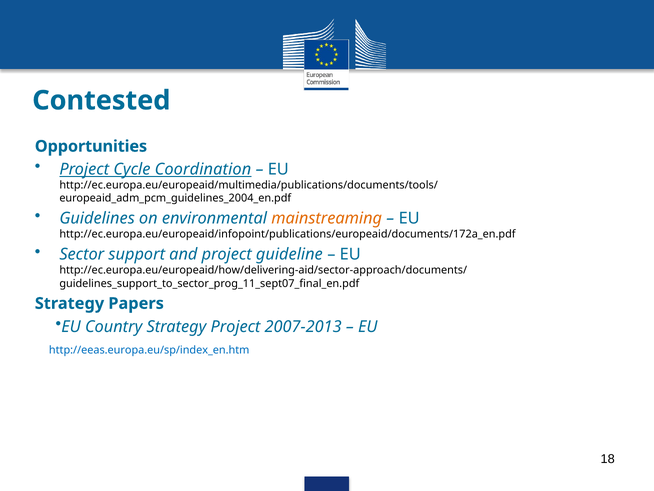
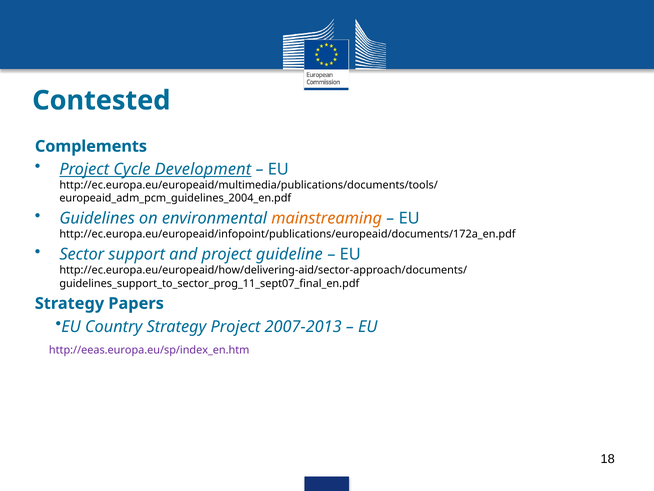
Opportunities: Opportunities -> Complements (91, 146)
Coordination: Coordination -> Development (203, 169)
http://eeas.europa.eu/sp/index_en.htm colour: blue -> purple (149, 350)
